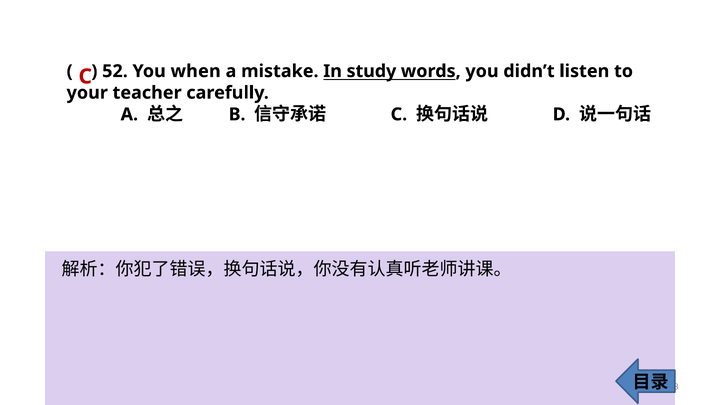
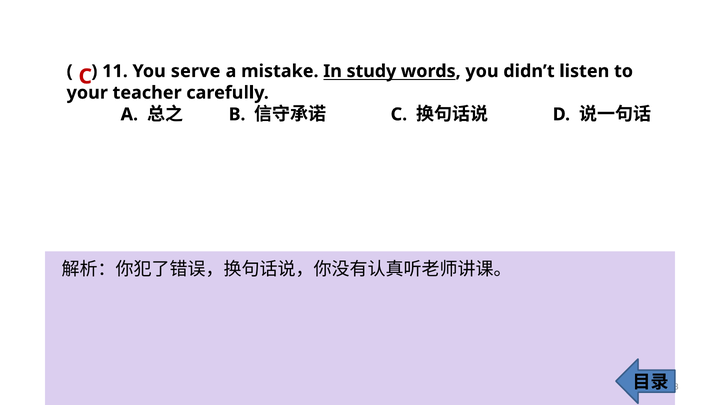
52: 52 -> 11 (115, 71)
when: when -> serve (196, 71)
